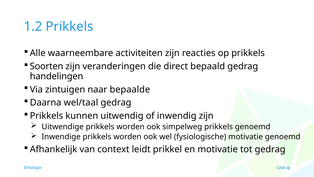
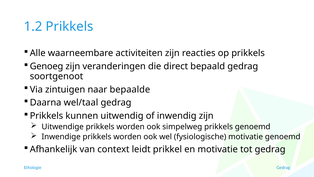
Soorten: Soorten -> Genoeg (47, 66)
handelingen: handelingen -> soortgenoot (57, 76)
